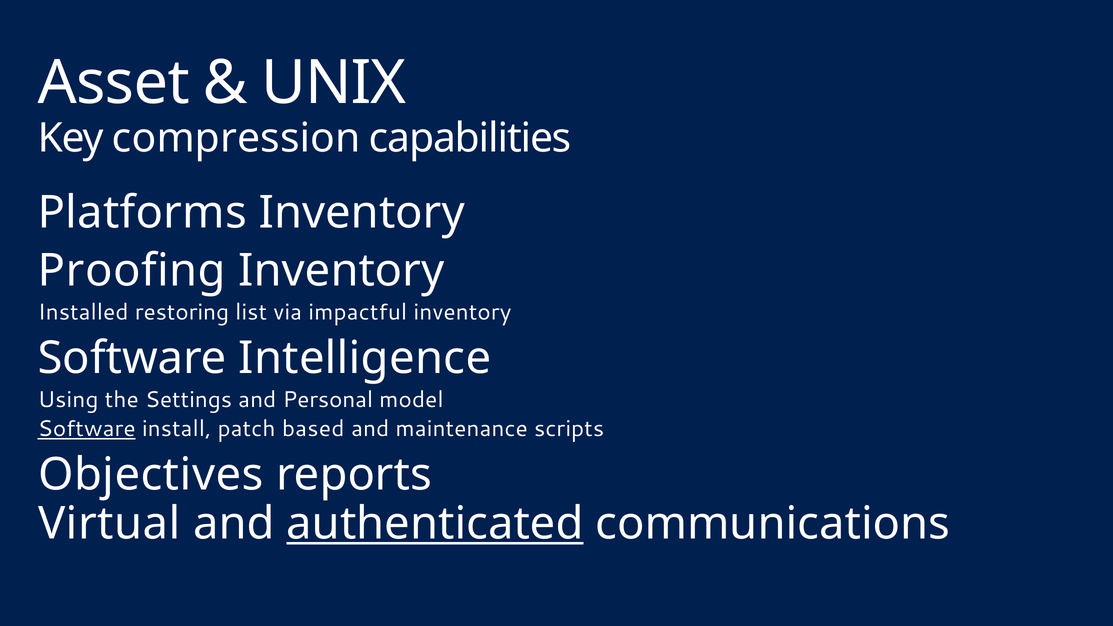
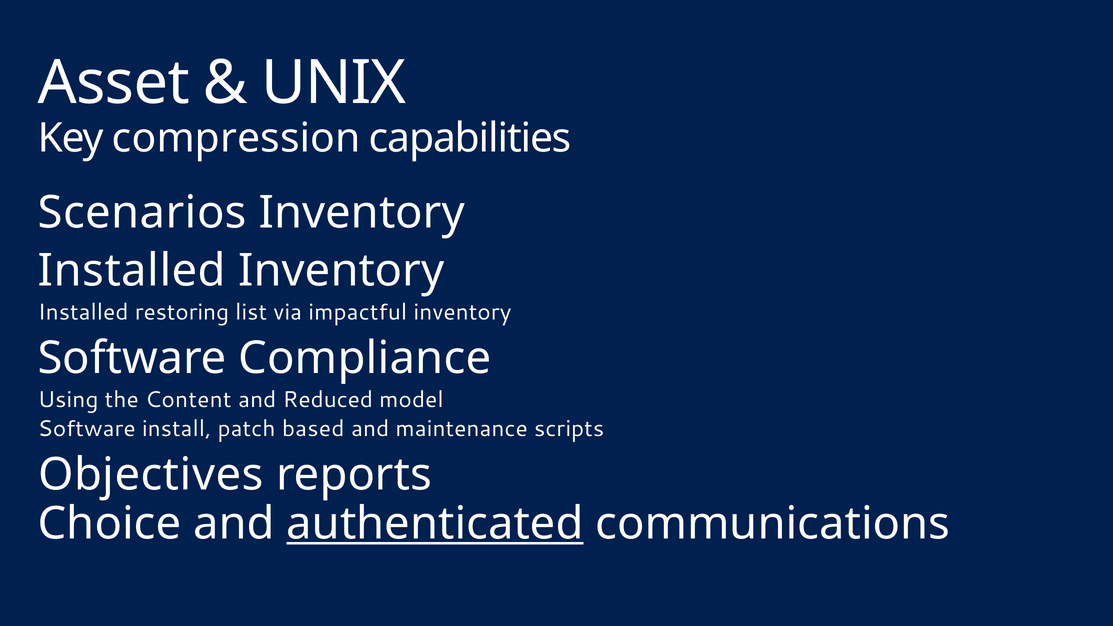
Platforms: Platforms -> Scenarios (142, 213)
Proofing: Proofing -> Installed (132, 271)
Intelligence: Intelligence -> Compliance (365, 358)
Settings: Settings -> Content (188, 400)
Personal: Personal -> Reduced (328, 400)
Software underline: present -> none (87, 429)
Virtual: Virtual -> Choice (110, 524)
